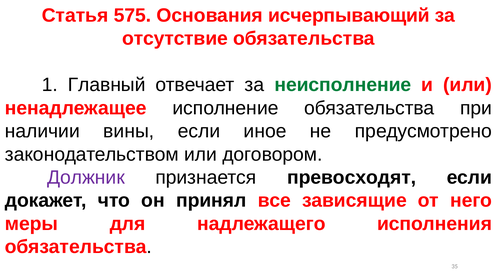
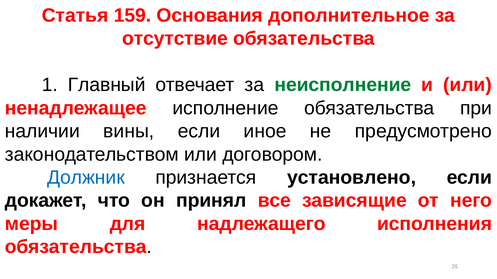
575: 575 -> 159 (132, 15)
исчерпывающий: исчерпывающий -> дополнительное (349, 15)
Должник colour: purple -> blue (86, 178)
превосходят: превосходят -> установлено (352, 178)
